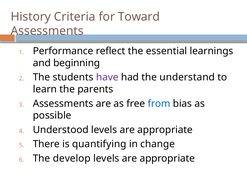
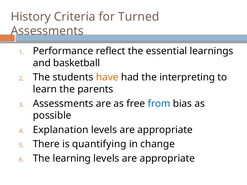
Toward: Toward -> Turned (139, 17)
beginning: beginning -> basketball (77, 63)
have colour: purple -> orange (107, 77)
understand: understand -> interpreting (187, 77)
Understood: Understood -> Explanation (61, 130)
develop: develop -> learning (72, 159)
